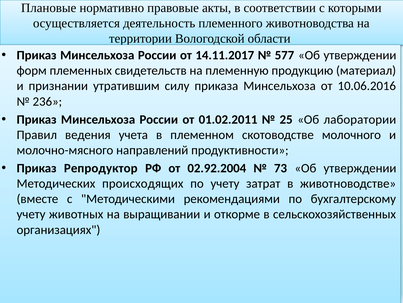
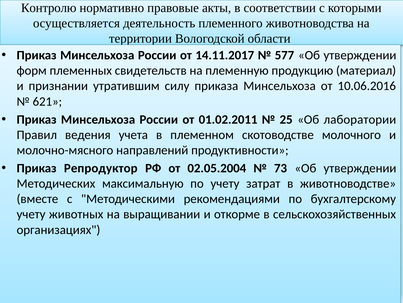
Плановые: Плановые -> Контролю (49, 8)
236: 236 -> 621 (47, 101)
02.92.2004: 02.92.2004 -> 02.05.2004 (217, 168)
происходящих: происходящих -> максимальную (143, 183)
